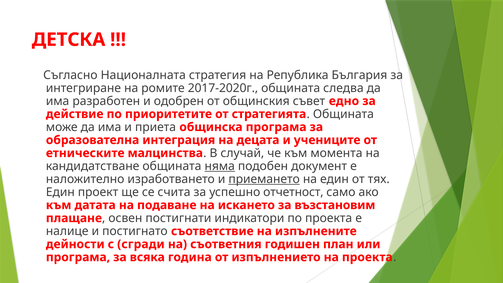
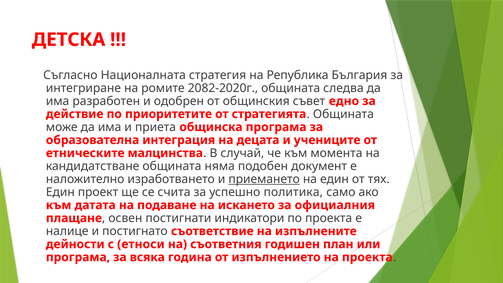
2017-2020г: 2017-2020г -> 2082-2020г (223, 88)
няма underline: present -> none (220, 166)
отчетност: отчетност -> политика (293, 192)
възстановим: възстановим -> официалния (335, 205)
сгради: сгради -> етноси (141, 244)
